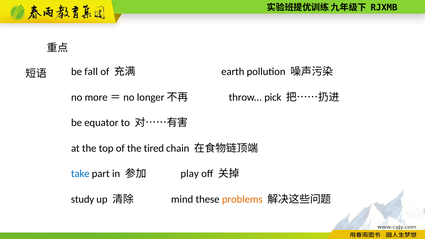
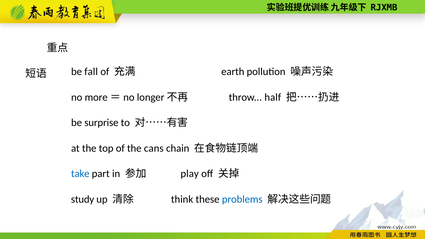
pick: pick -> half (273, 97)
equator: equator -> surprise (101, 123)
tired: tired -> cans (154, 148)
mind: mind -> think (182, 199)
problems colour: orange -> blue (242, 199)
